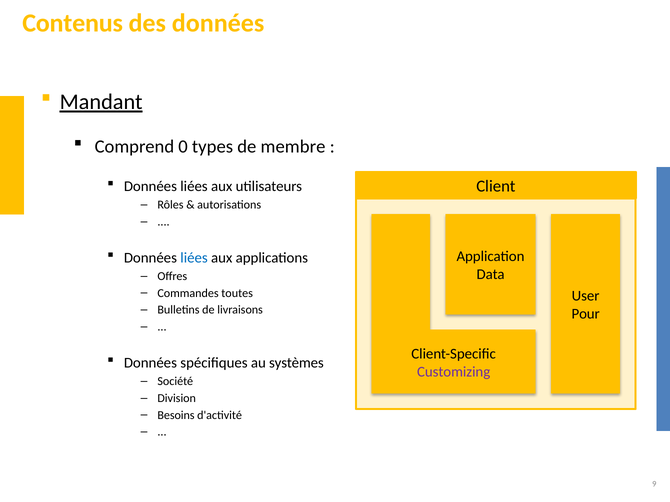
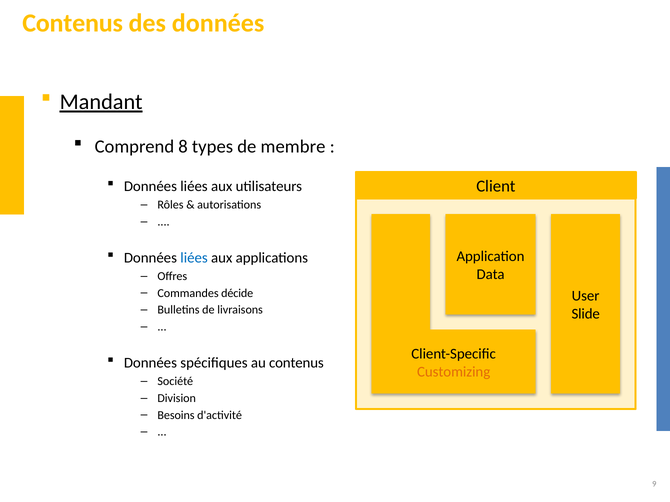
0: 0 -> 8 (183, 147)
toutes: toutes -> décide (237, 293)
Pour: Pour -> Slide (586, 314)
au systèmes: systèmes -> contenus (296, 363)
Customizing colour: purple -> orange (454, 372)
